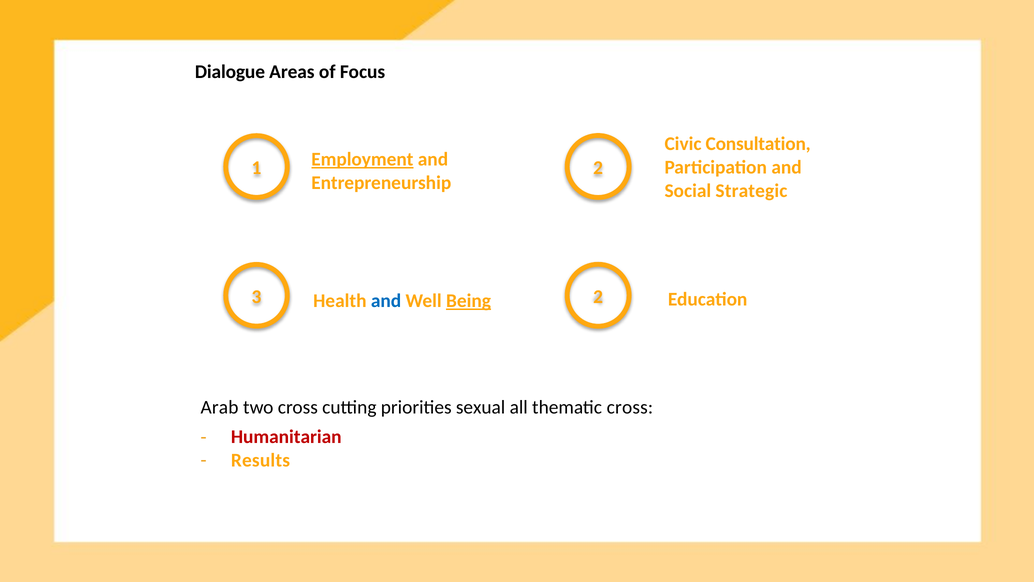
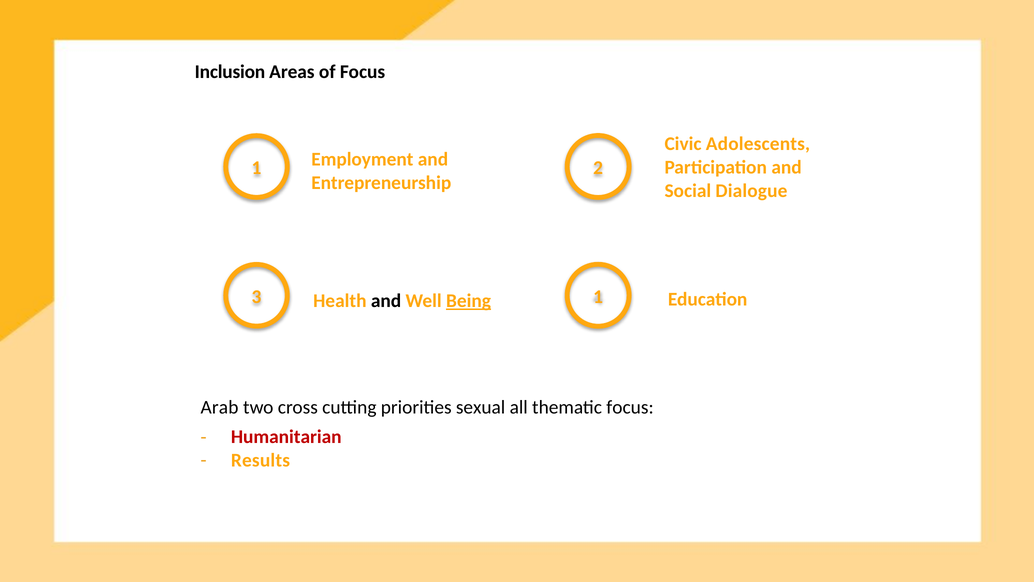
Dialogue: Dialogue -> Inclusion (230, 72)
Consultation: Consultation -> Adolescents (758, 144)
Employment underline: present -> none (362, 159)
Strategic: Strategic -> Dialogue (751, 191)
3 2: 2 -> 1 (598, 296)
and colour: blue -> black (386, 301)
thematic cross: cross -> focus (630, 407)
